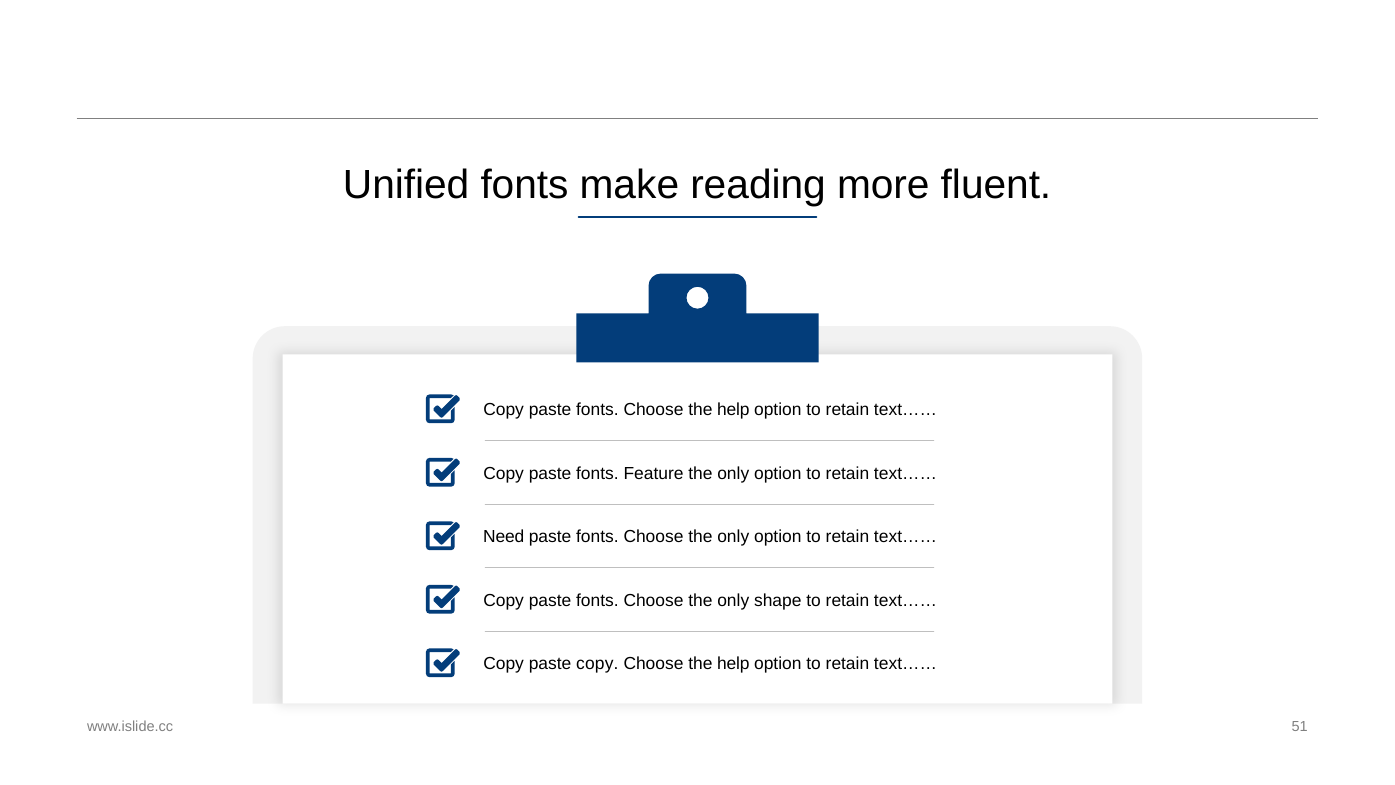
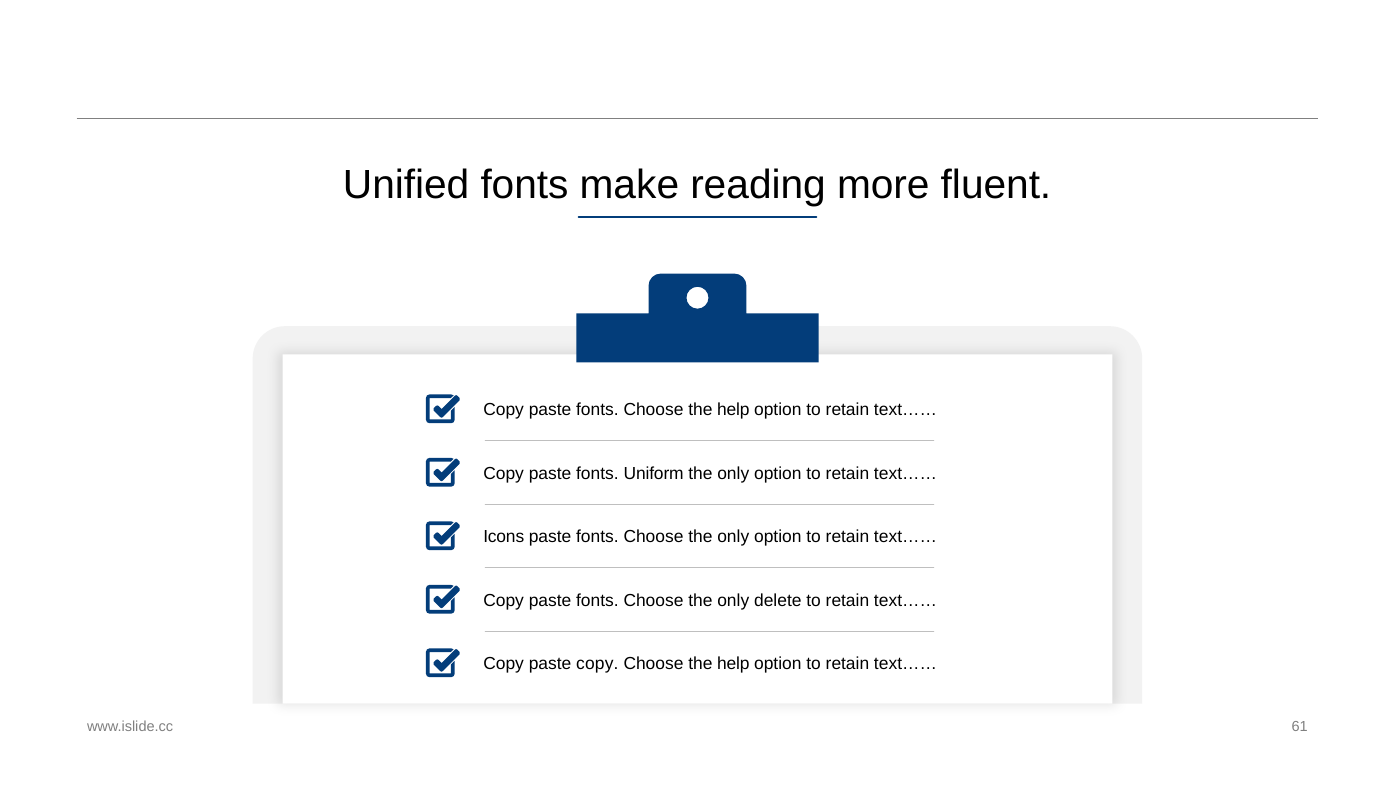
Feature: Feature -> Uniform (654, 473)
Need: Need -> Icons (504, 537)
shape: shape -> delete (778, 600)
51: 51 -> 61 (1300, 727)
